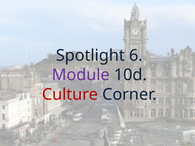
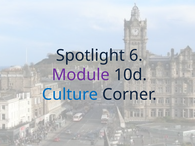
Culture colour: red -> blue (70, 95)
